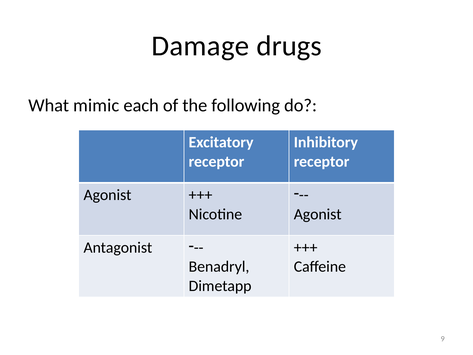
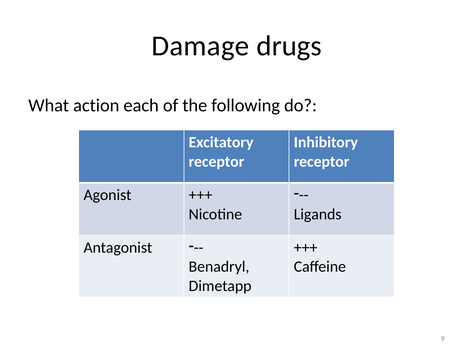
mimic: mimic -> action (96, 105)
Agonist: Agonist -> Ligands (318, 214)
